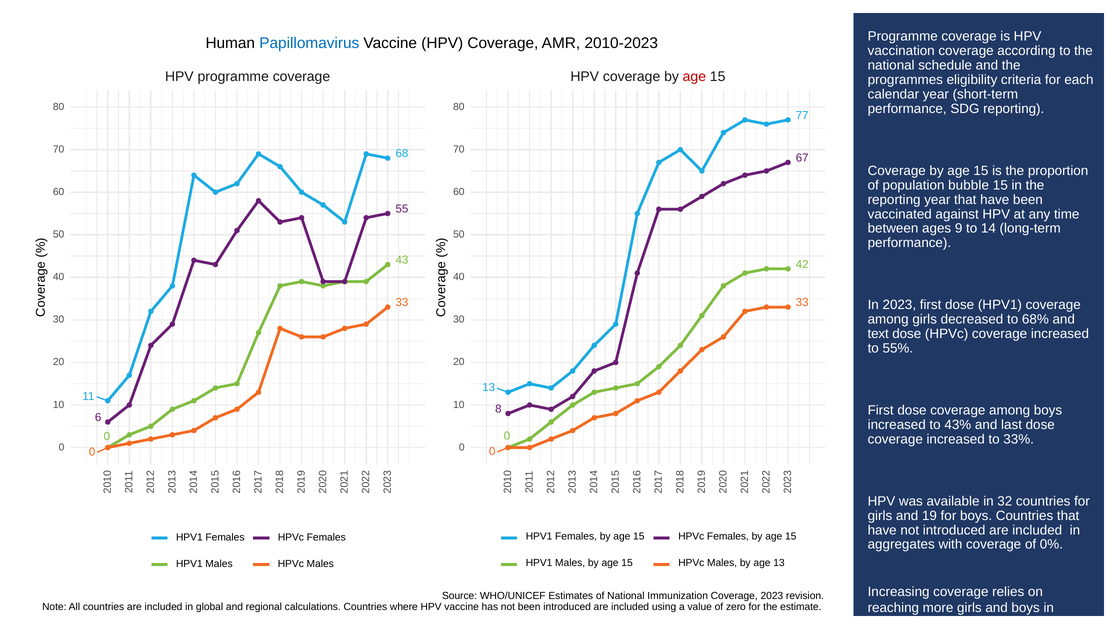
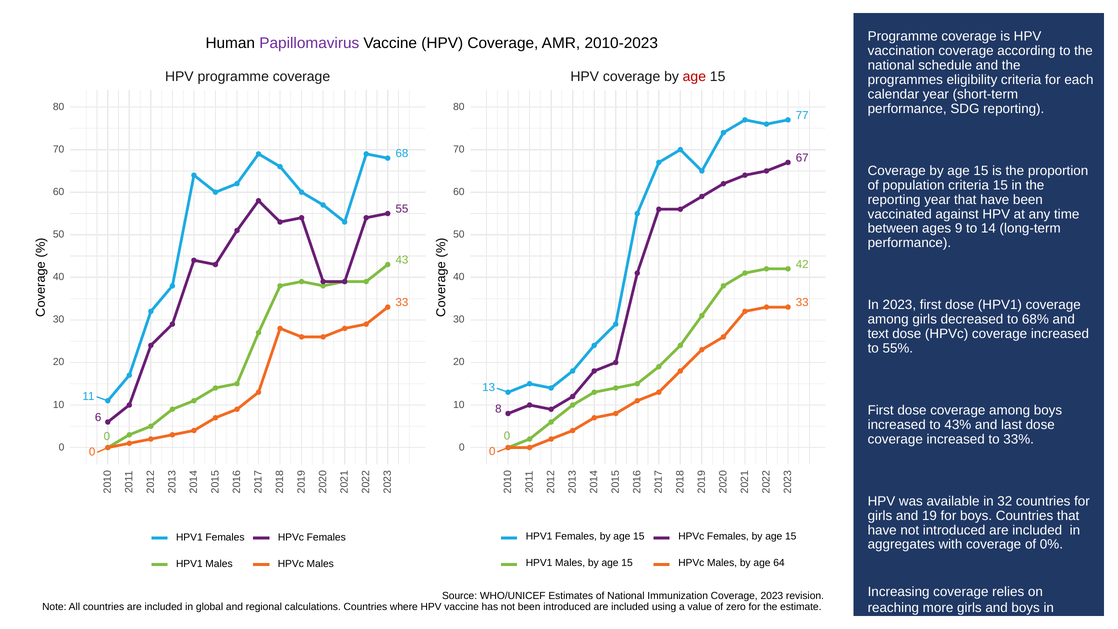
Papillomavirus colour: blue -> purple (309, 43)
population bubble: bubble -> criteria (969, 185)
age 13: 13 -> 64 (779, 563)
